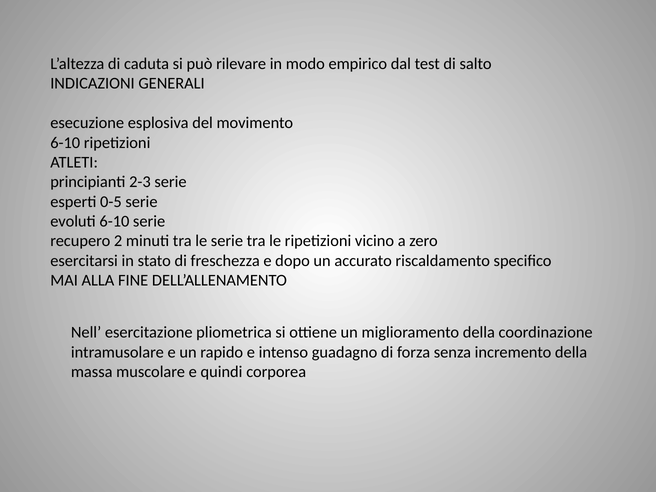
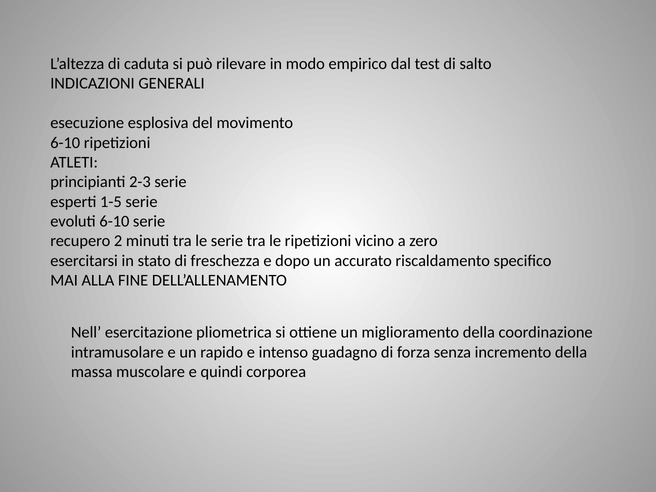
0-5: 0-5 -> 1-5 (111, 202)
